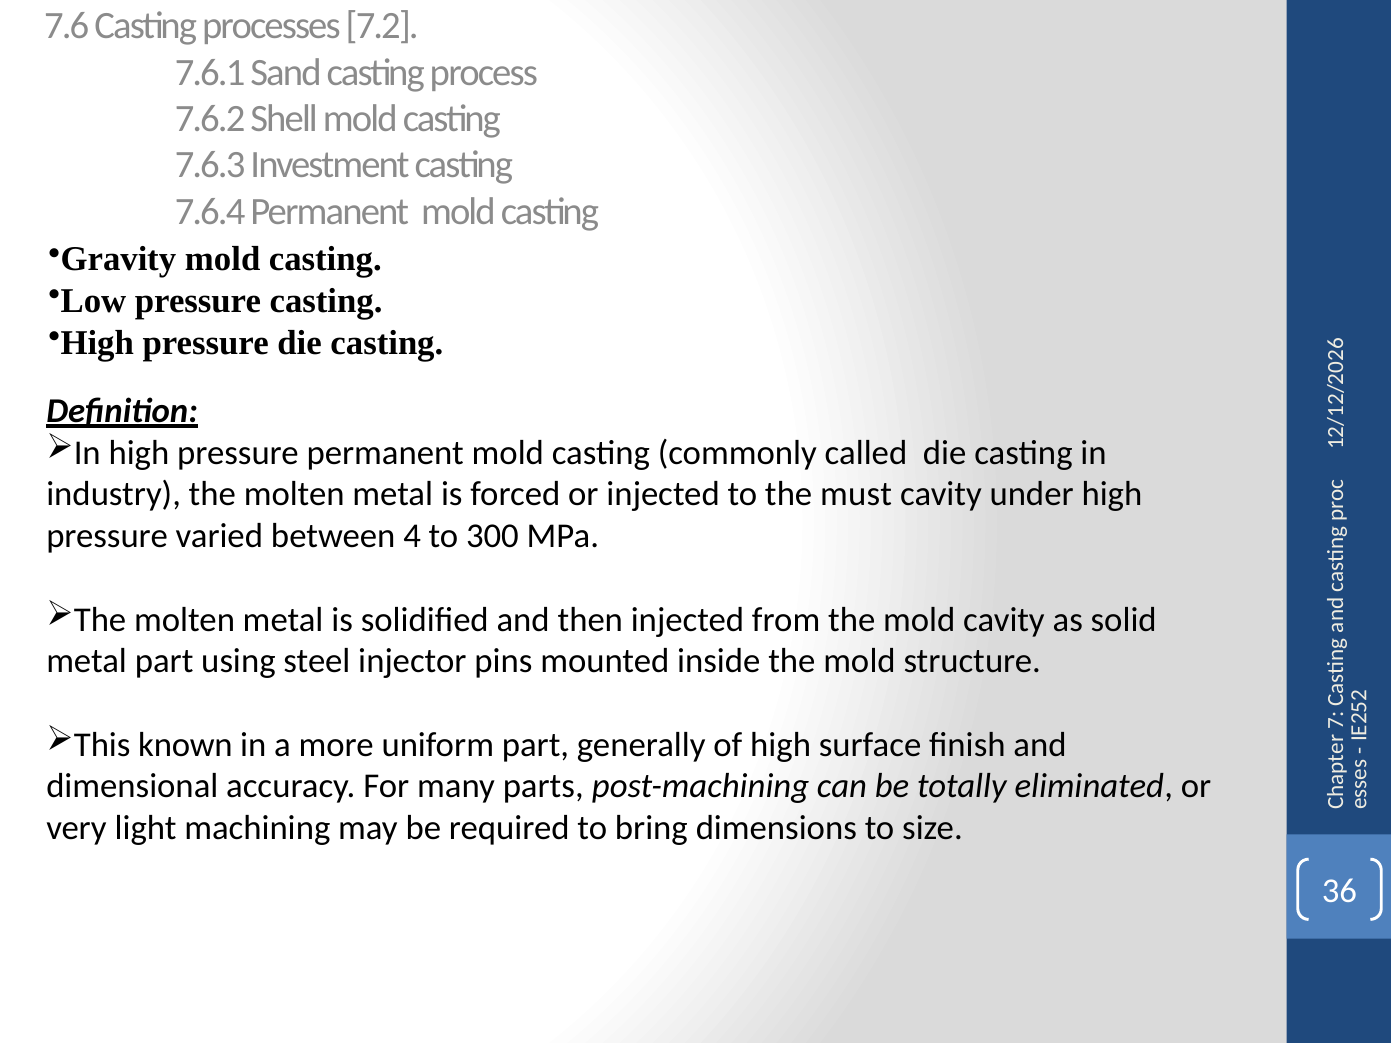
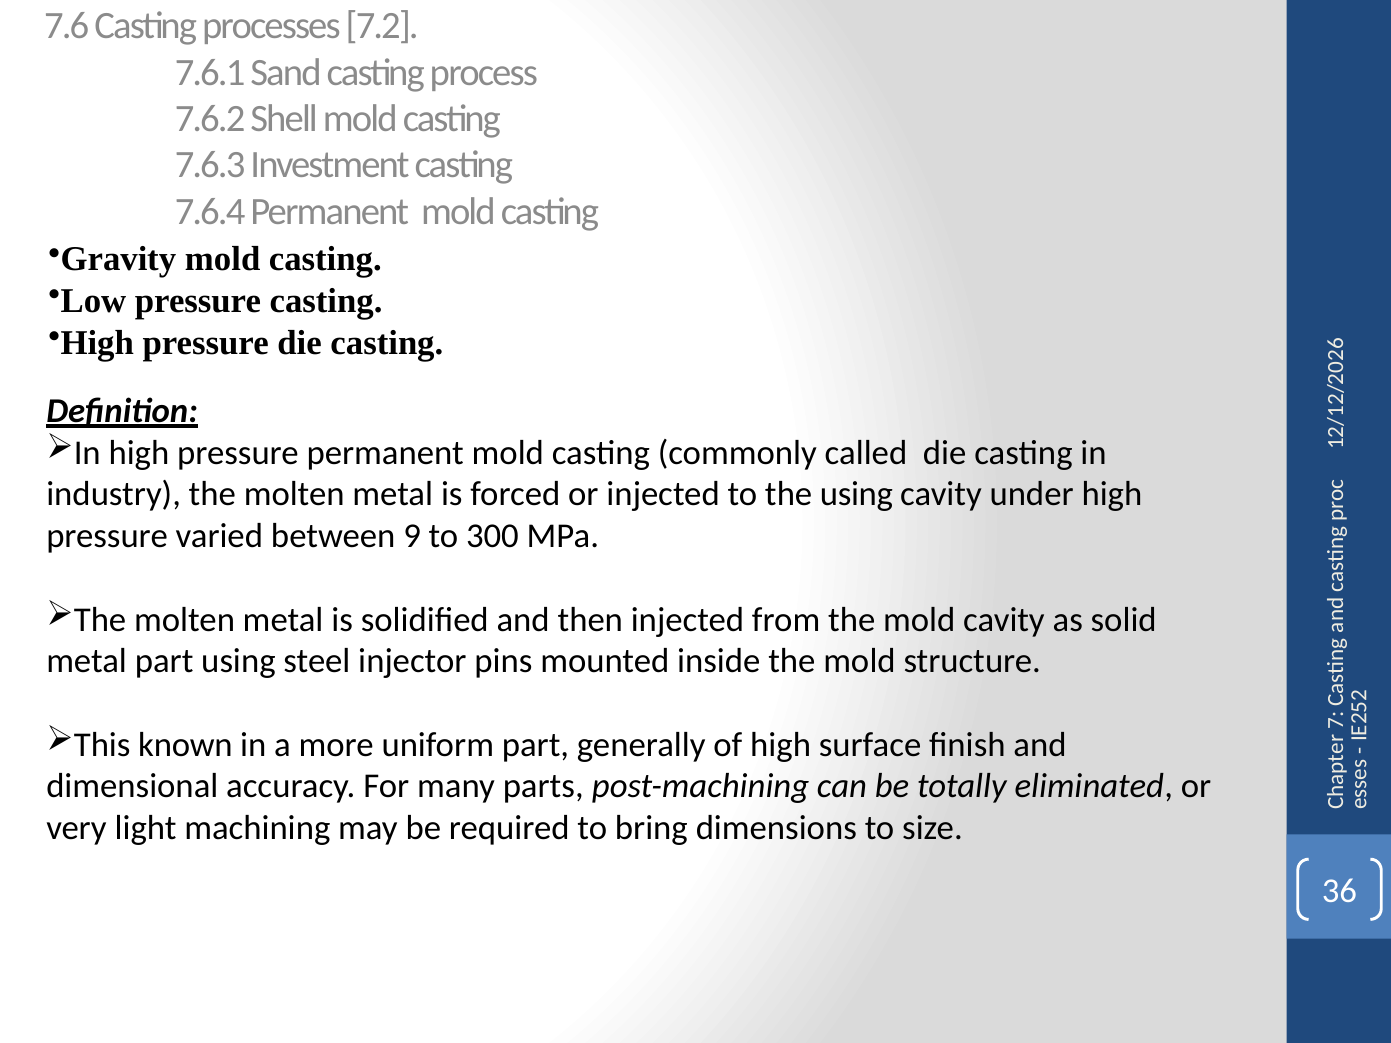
the must: must -> using (856, 494)
4: 4 -> 9 (412, 536)
